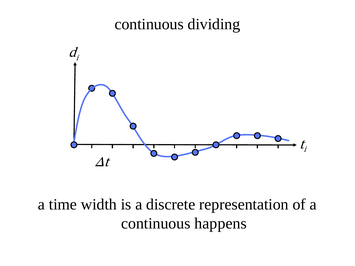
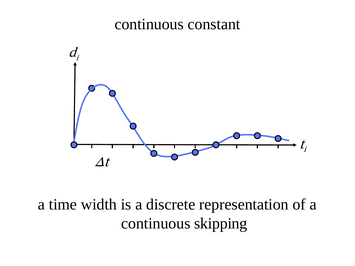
dividing: dividing -> constant (214, 24)
happens: happens -> skipping (221, 224)
